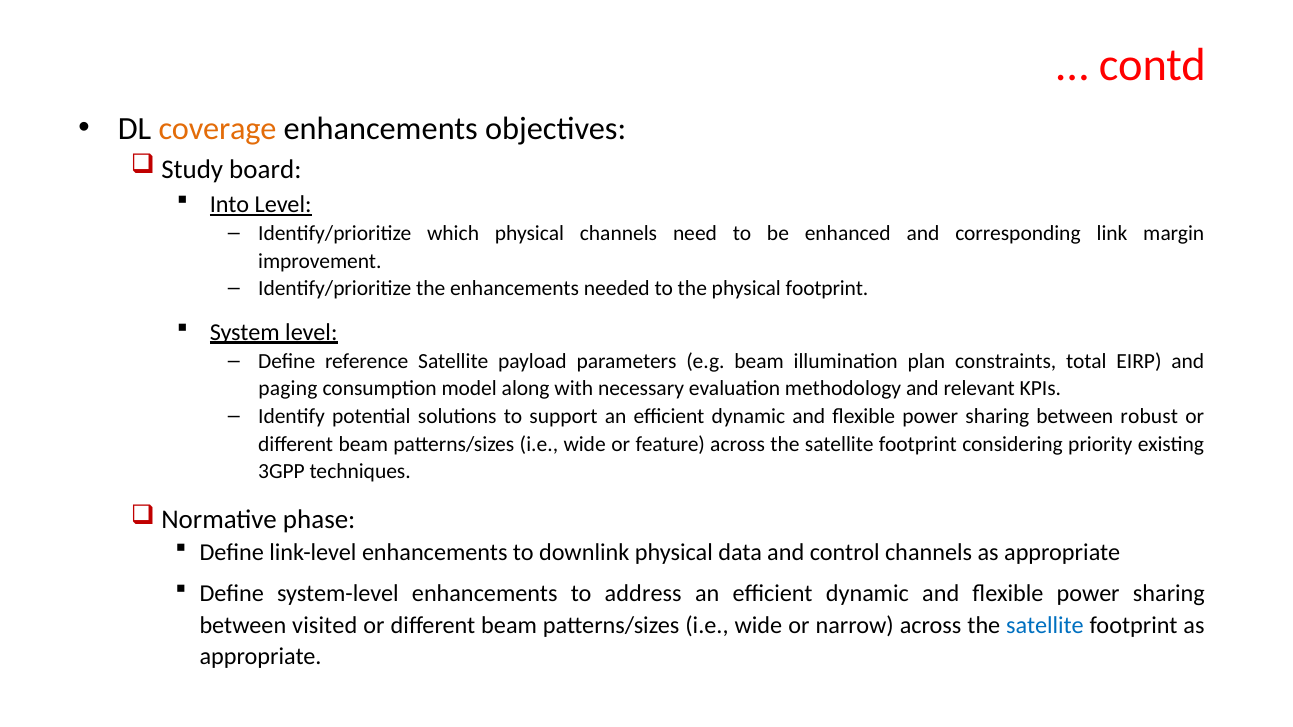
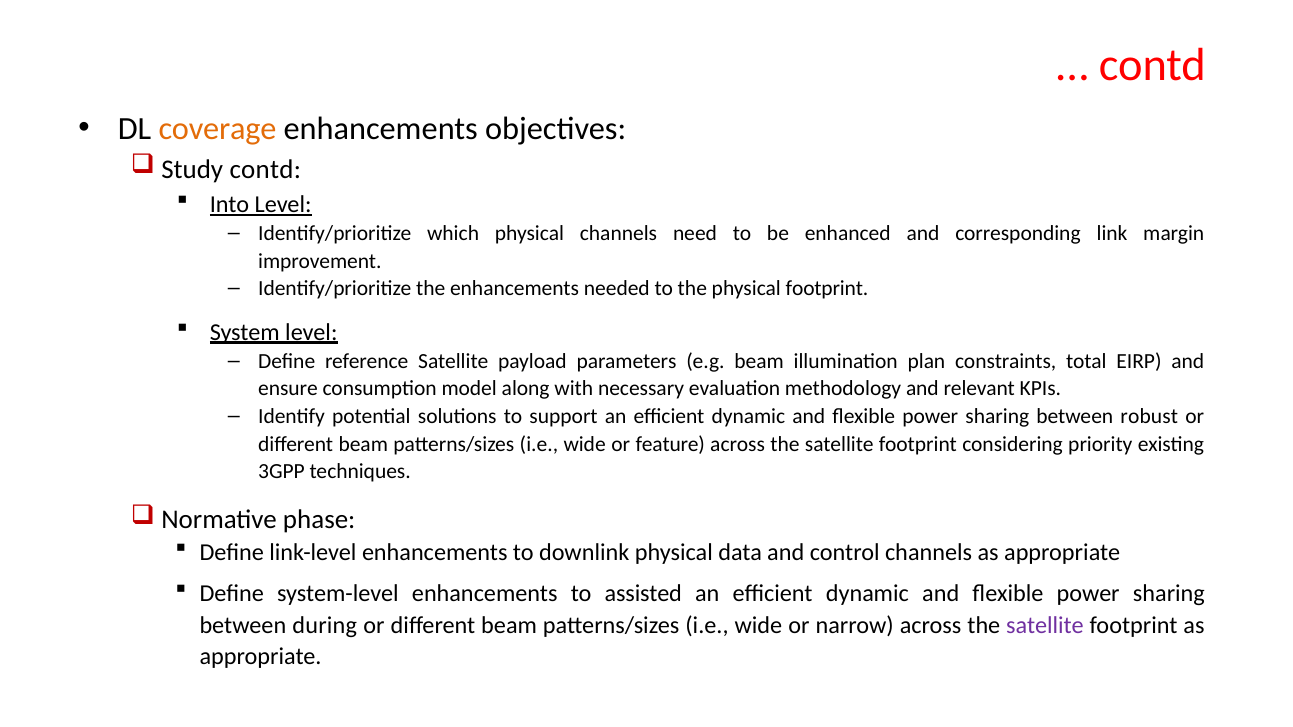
Study board: board -> contd (265, 169)
paging: paging -> ensure (288, 389)
address: address -> assisted (643, 594)
visited: visited -> during (325, 625)
satellite colour: blue -> purple (1045, 625)
